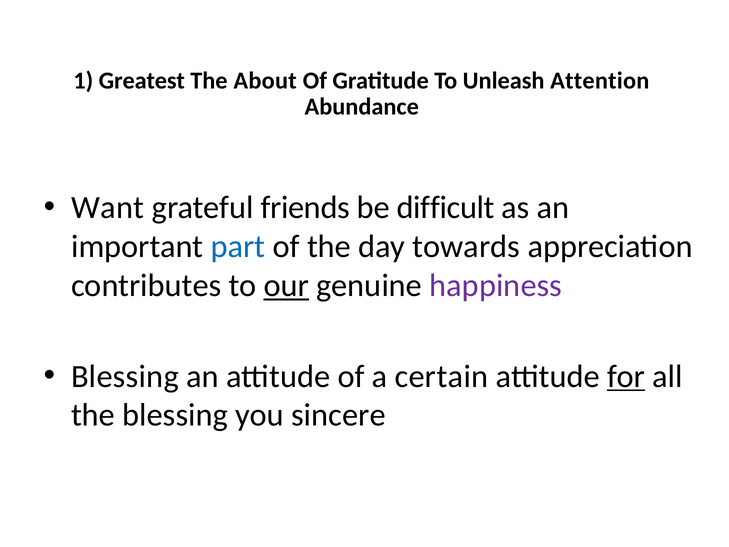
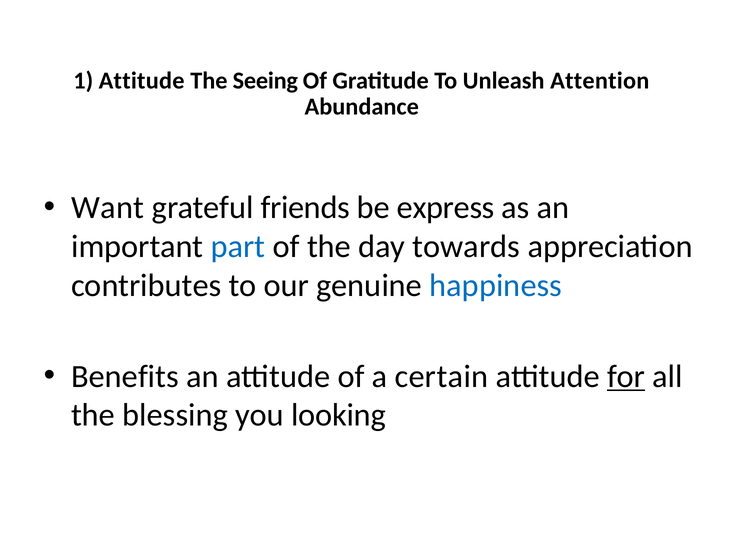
1 Greatest: Greatest -> Attitude (142, 81)
About: About -> Seeing (265, 81)
difficult: difficult -> express (446, 208)
our underline: present -> none (286, 285)
happiness colour: purple -> blue (496, 285)
Blessing: Blessing -> Benefits (125, 376)
sincere: sincere -> looking (339, 415)
